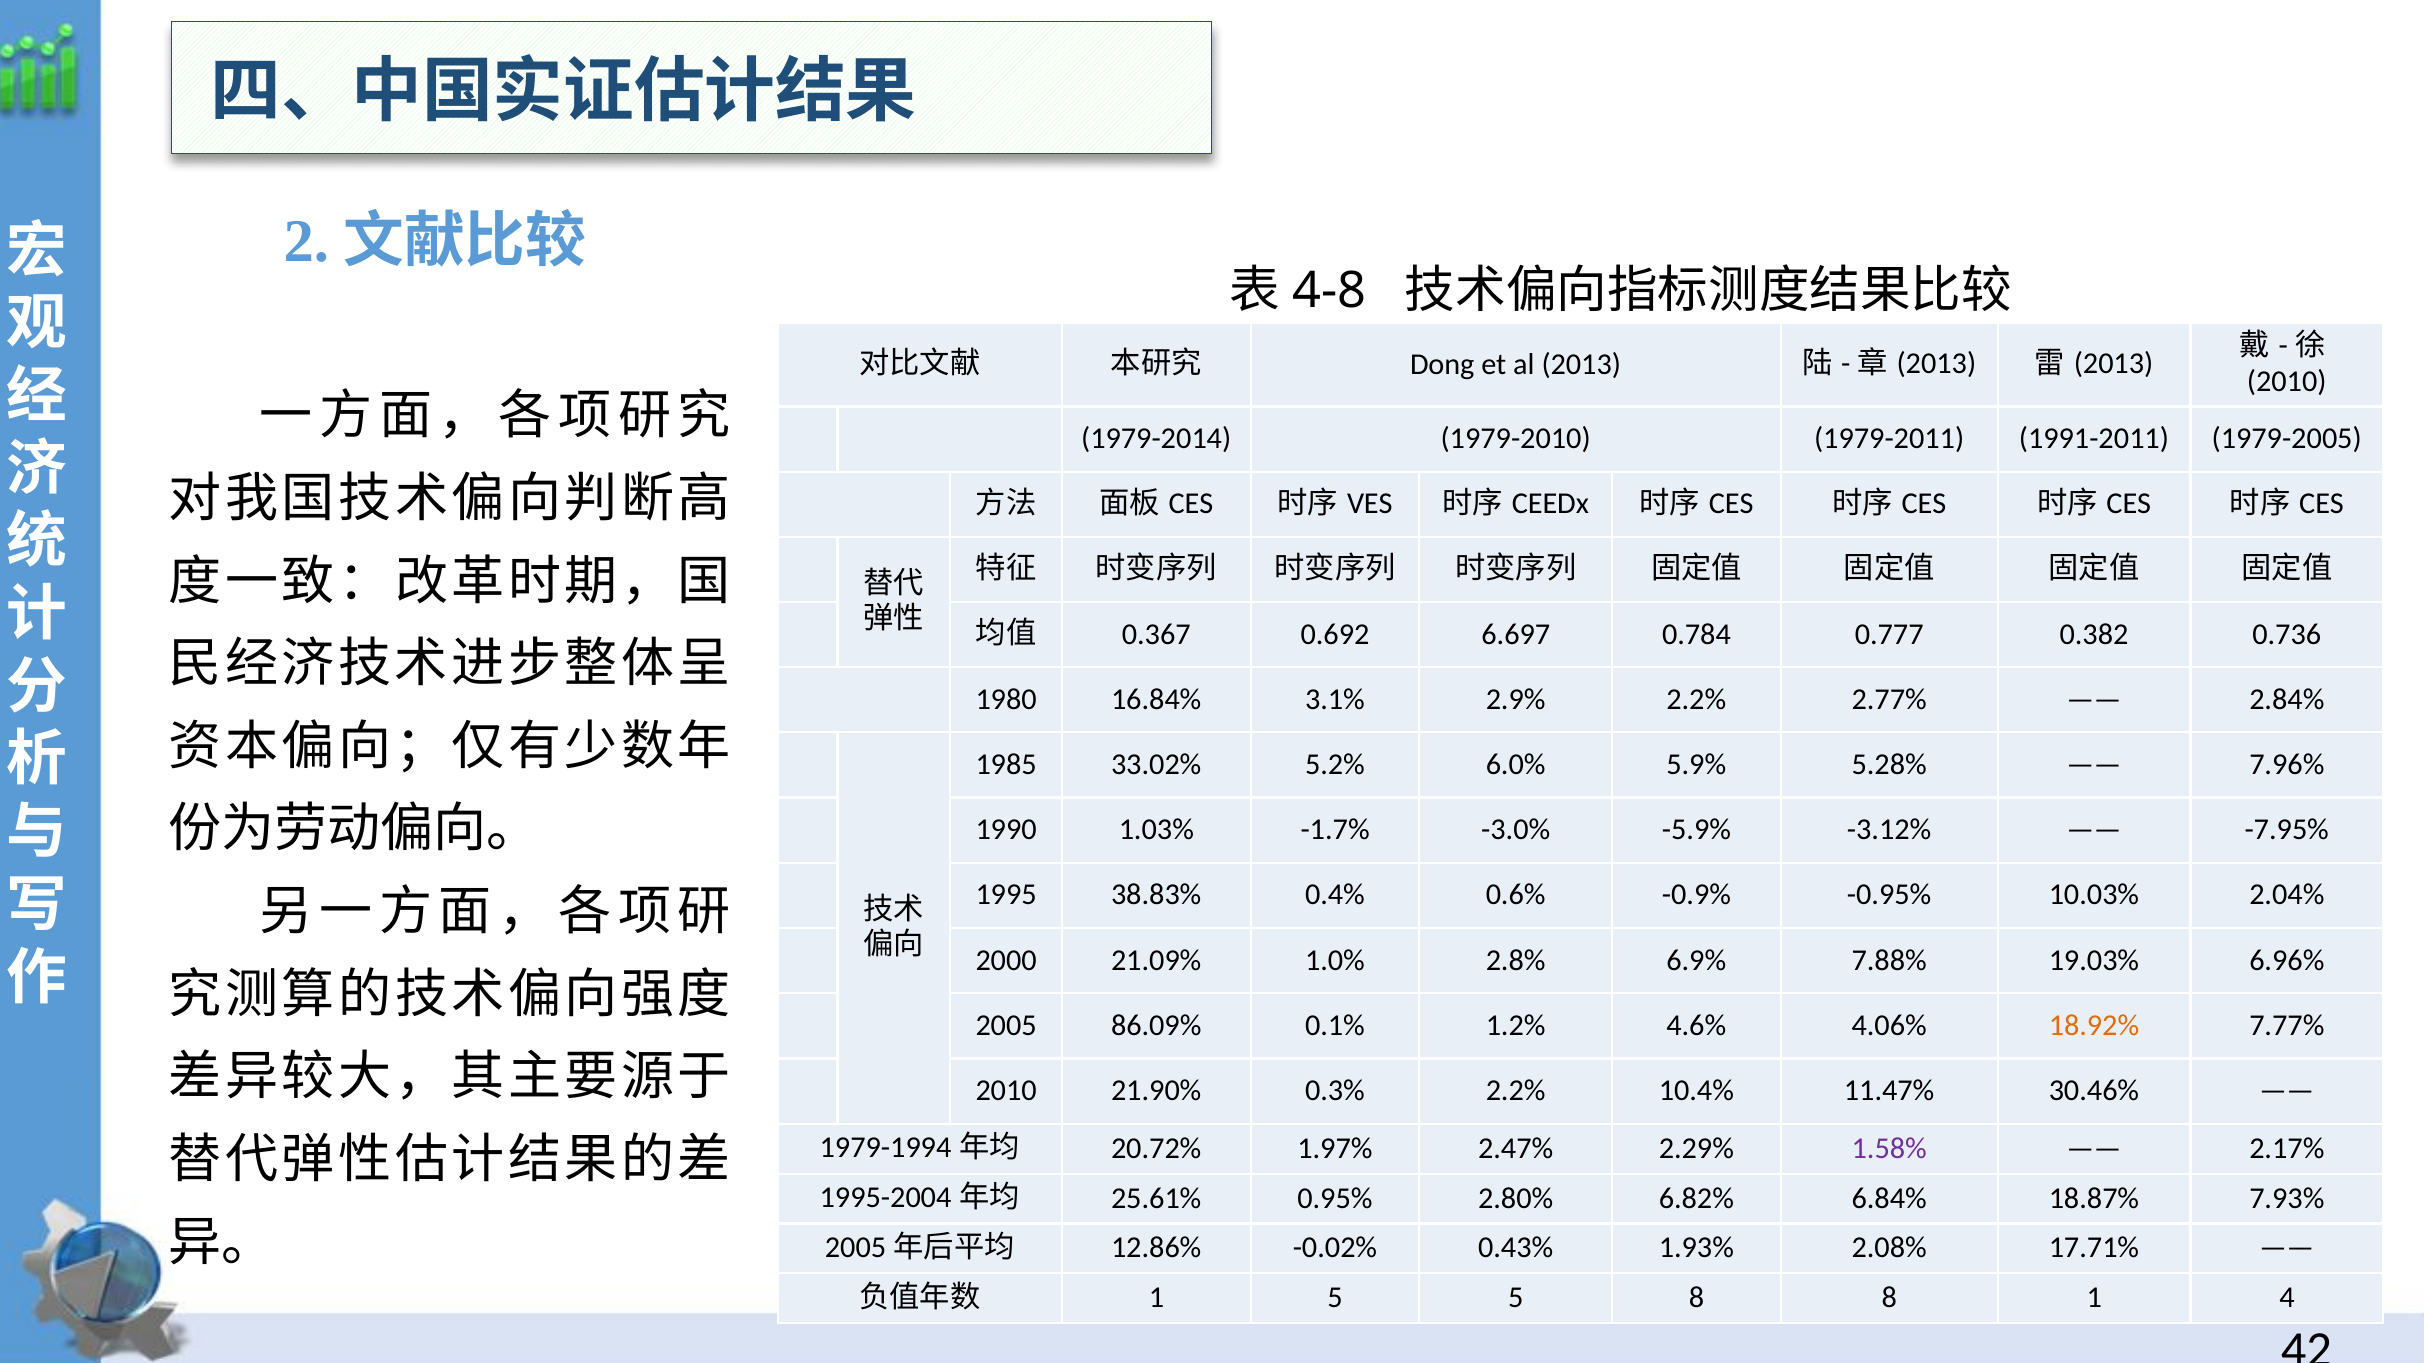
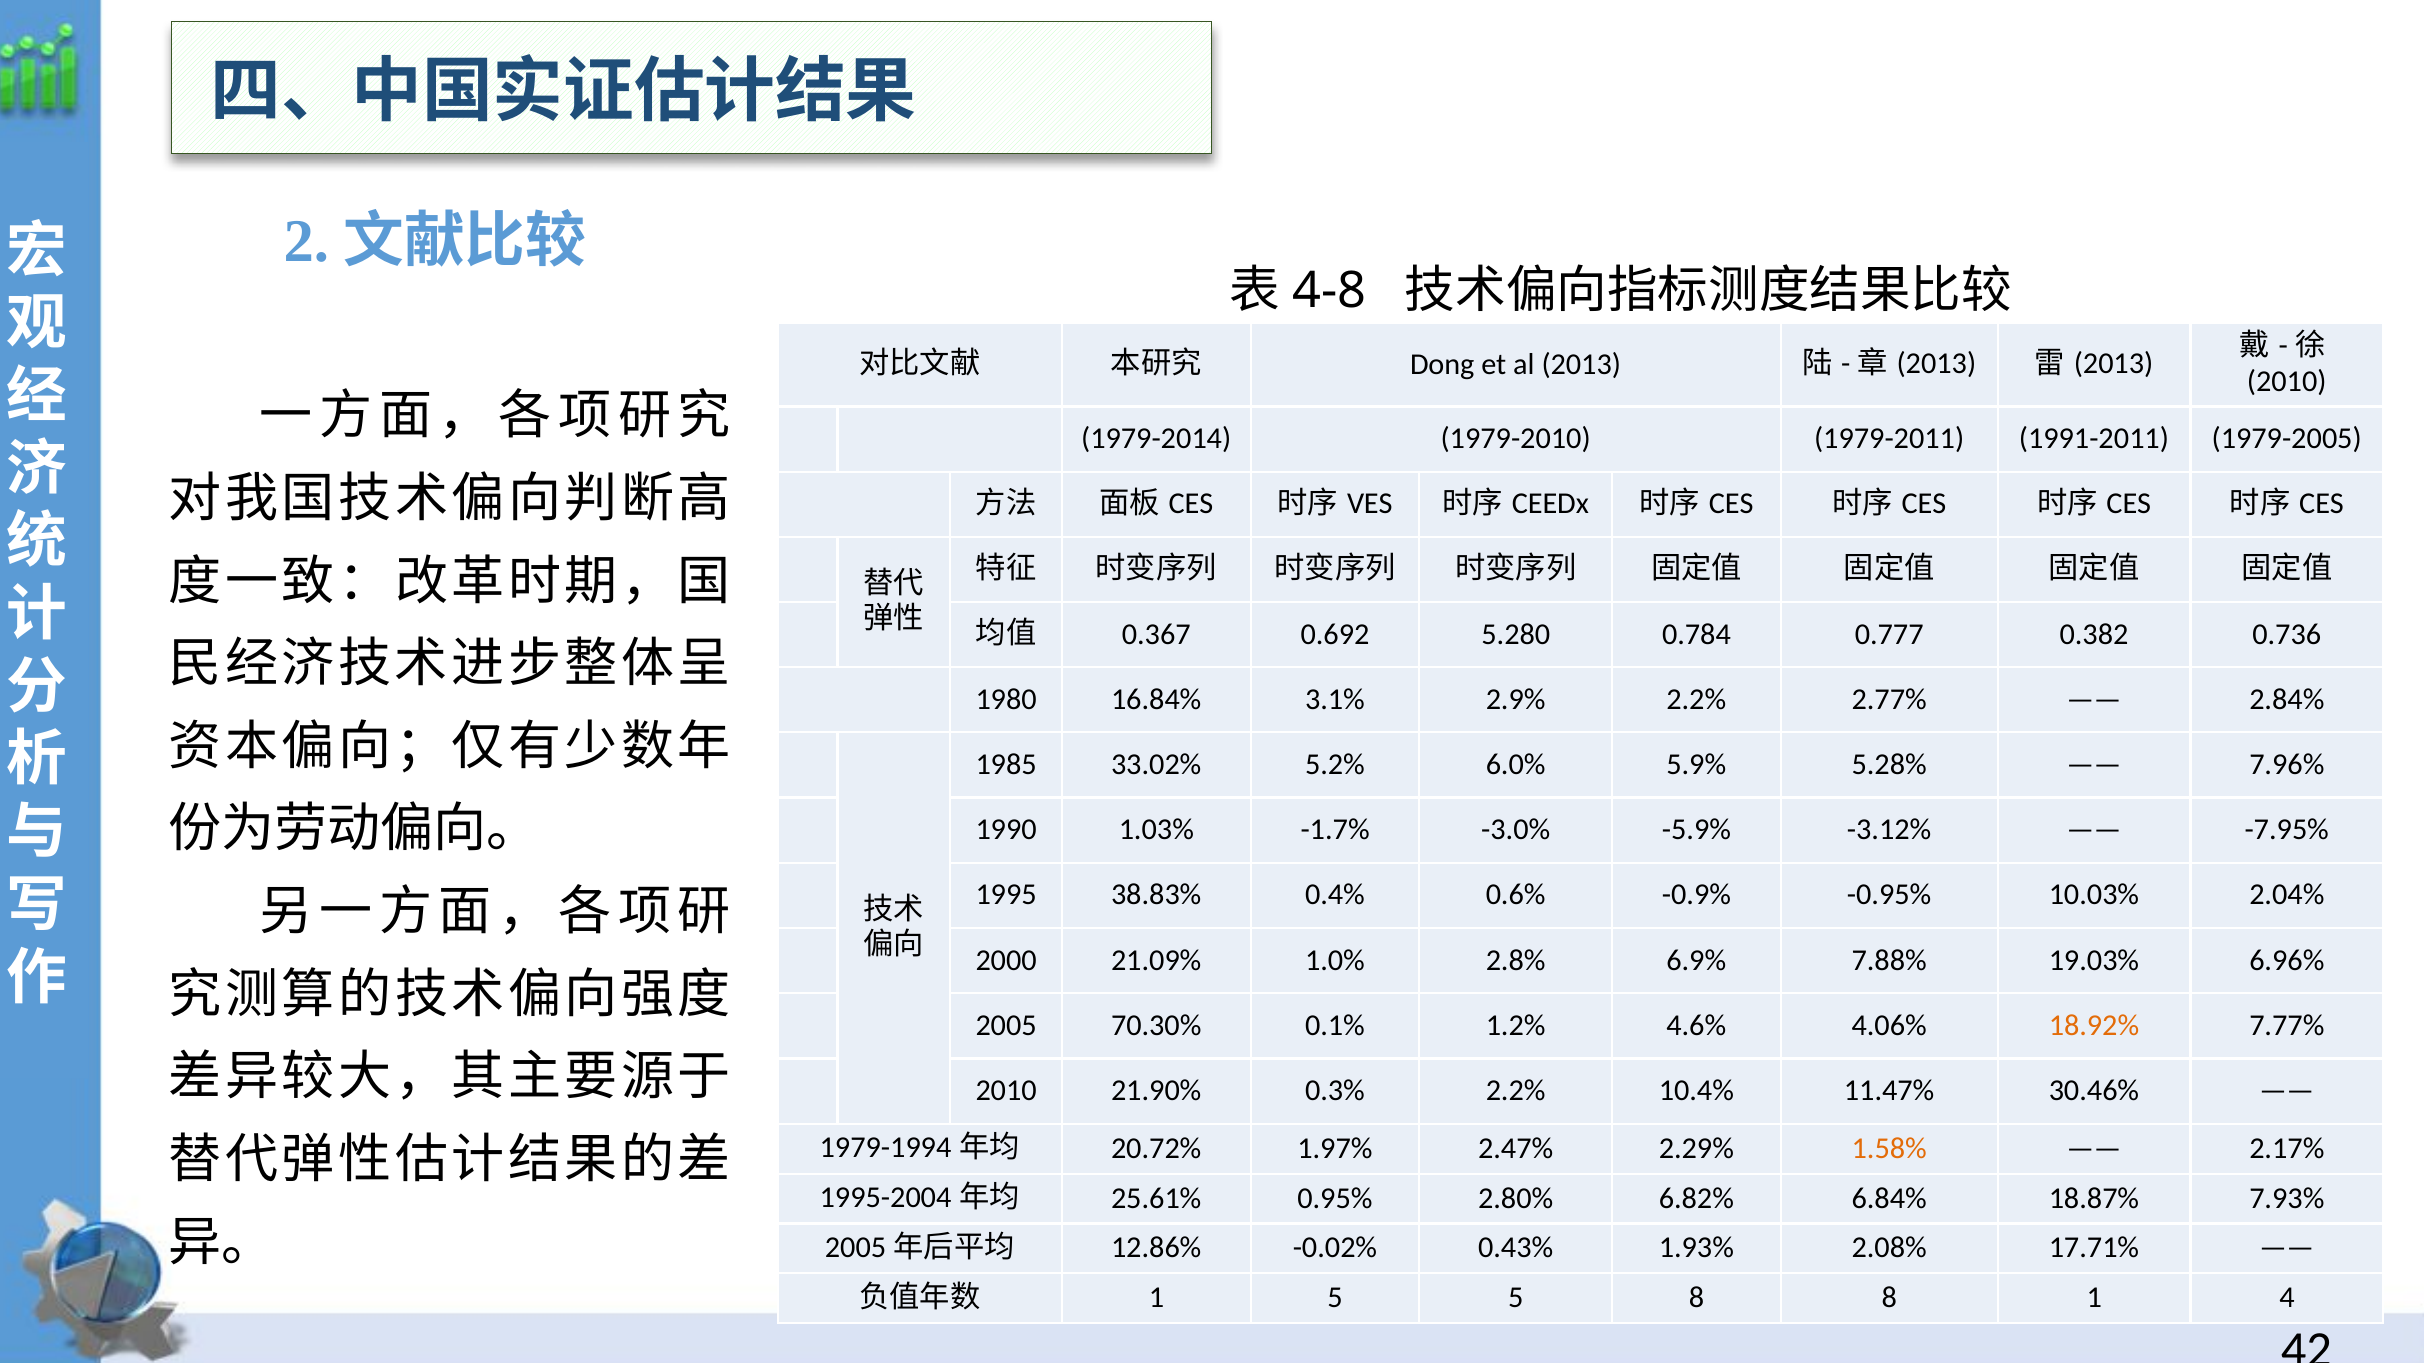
6.697: 6.697 -> 5.280 (1516, 634)
86.09%: 86.09% -> 70.30% (1156, 1026)
1.58% colour: purple -> orange (1889, 1149)
